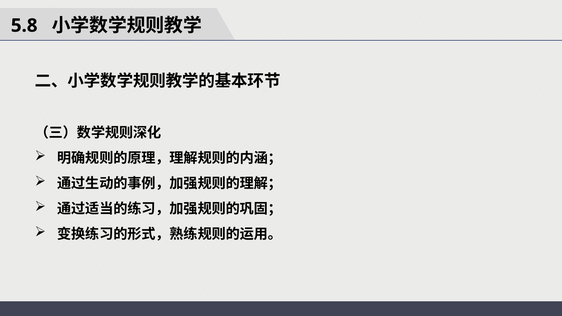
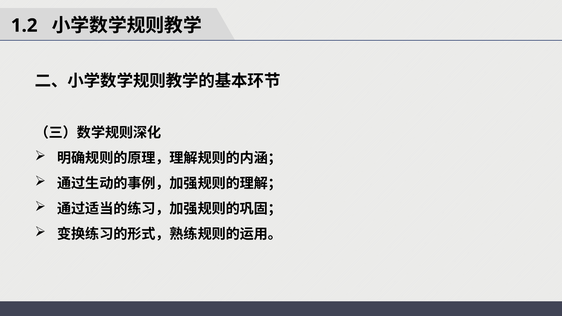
5.8: 5.8 -> 1.2 (24, 26)
